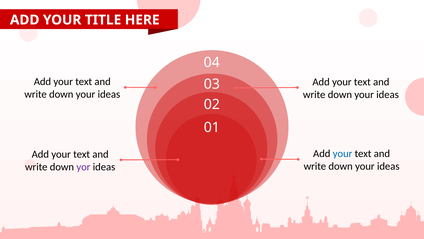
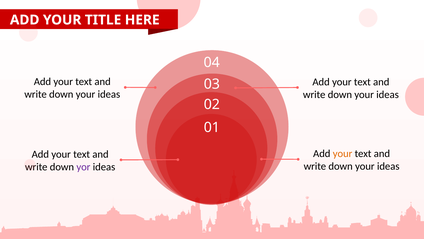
your colour: blue -> orange (343, 153)
